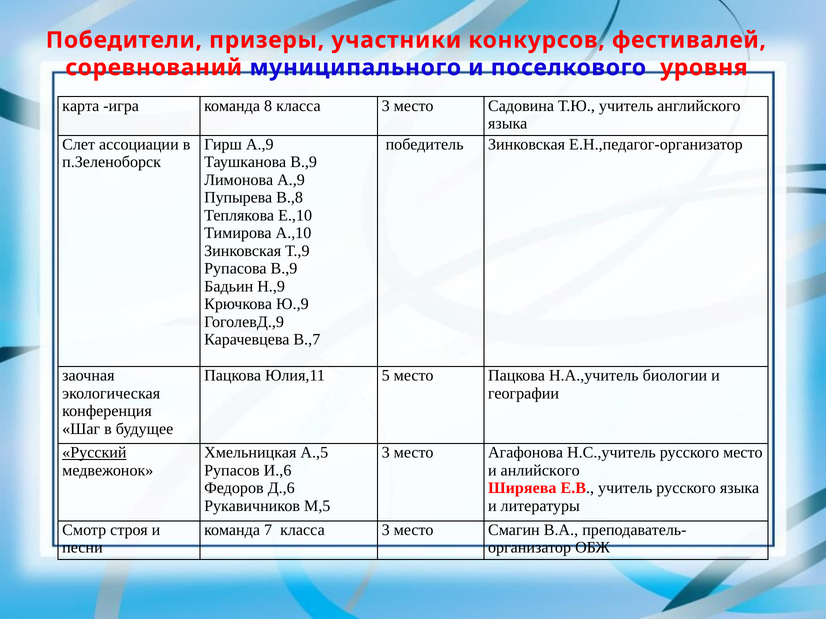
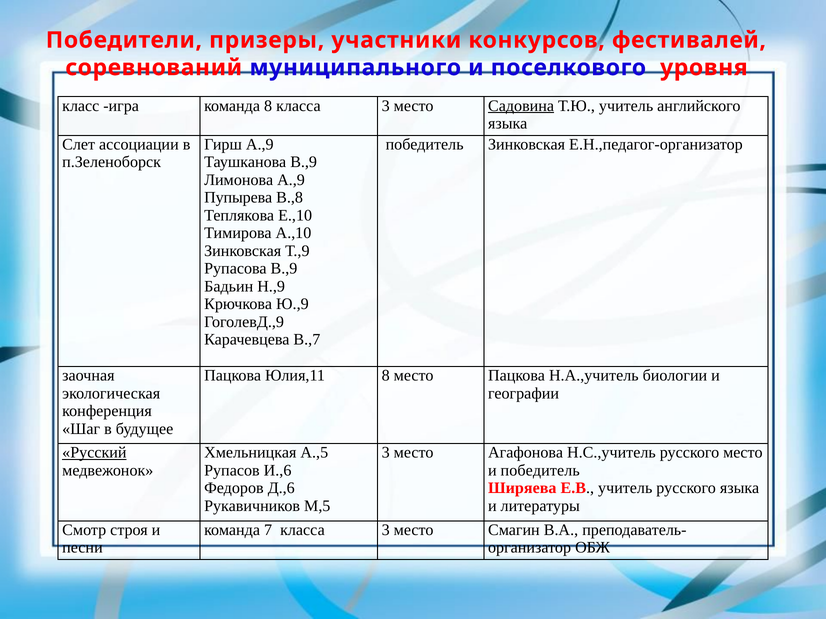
карта: карта -> класс (81, 106)
Садовина underline: none -> present (521, 106)
Юлия,11 5: 5 -> 8 (386, 376)
и анлийского: анлийского -> победитель (540, 471)
